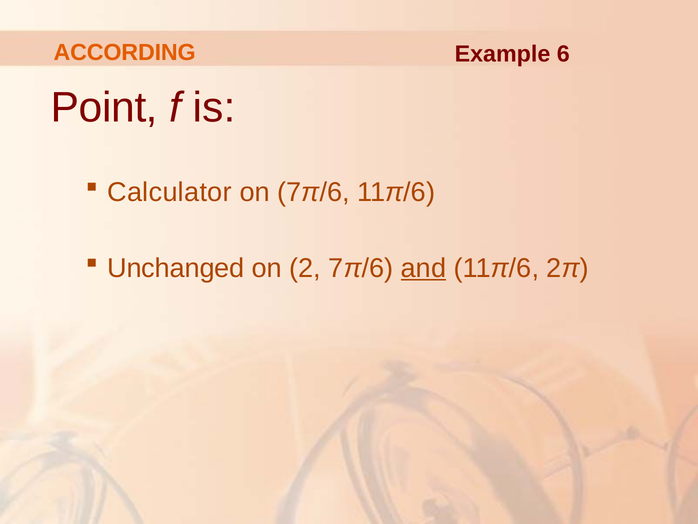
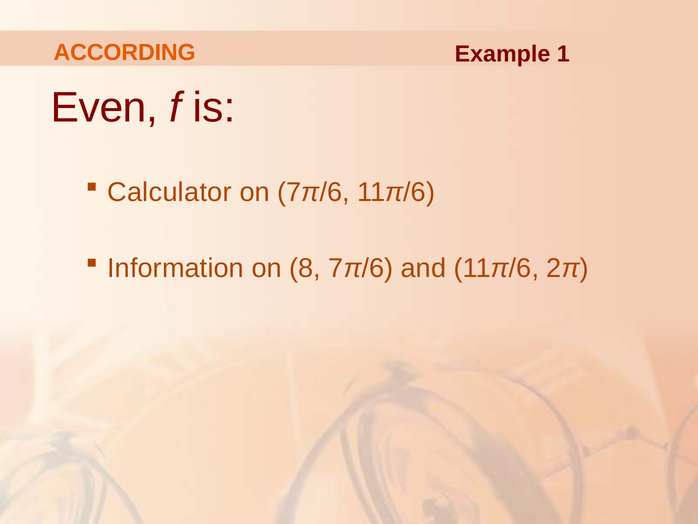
6: 6 -> 1 (563, 54)
Point: Point -> Even (104, 108)
Unchanged: Unchanged -> Information (176, 268)
2: 2 -> 8 (305, 268)
and underline: present -> none (423, 268)
